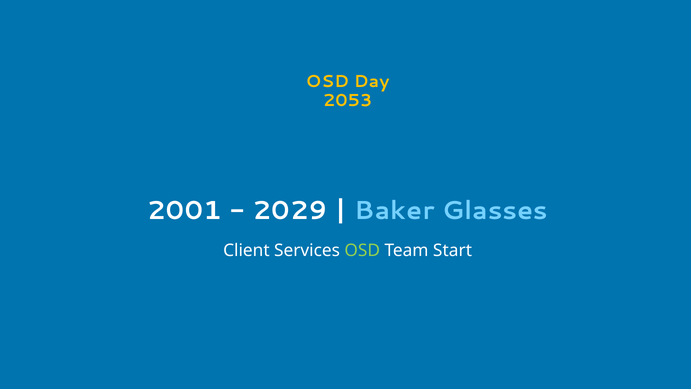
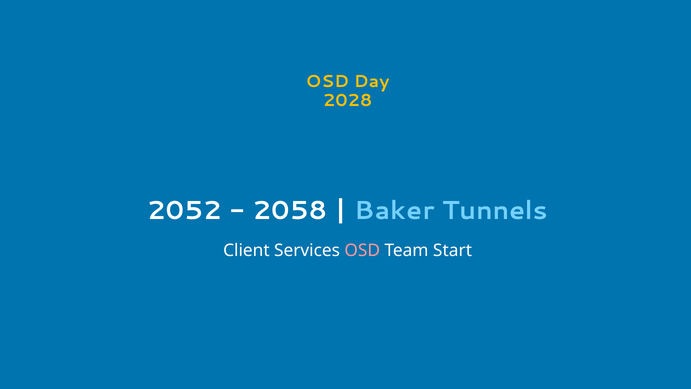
2053: 2053 -> 2028 (348, 100)
2001: 2001 -> 2052 (185, 210)
2029: 2029 -> 2058 (290, 210)
Glasses: Glasses -> Tunnels (495, 210)
OSD colour: light green -> pink (362, 250)
